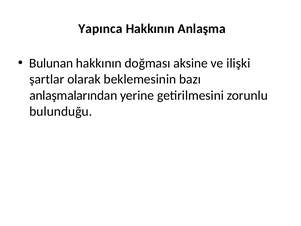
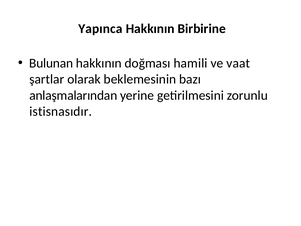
Anlaşma: Anlaşma -> Birbirine (202, 29)
aksine: aksine -> hamili (191, 63)
ilişki: ilişki -> vaat (238, 63)
bulunduğu: bulunduğu -> istisnasıdır (61, 111)
